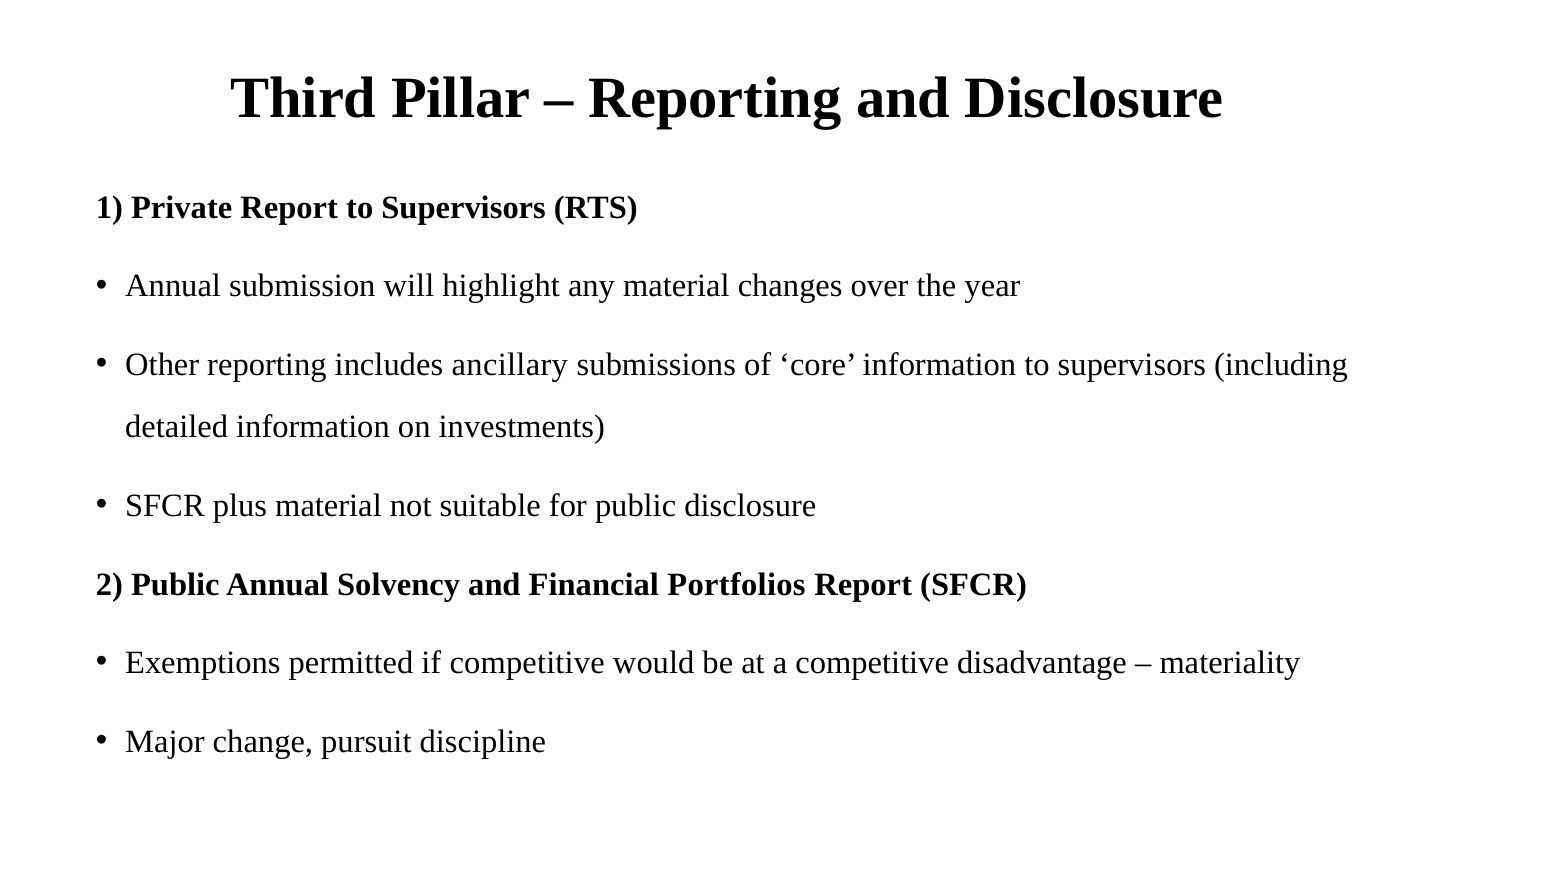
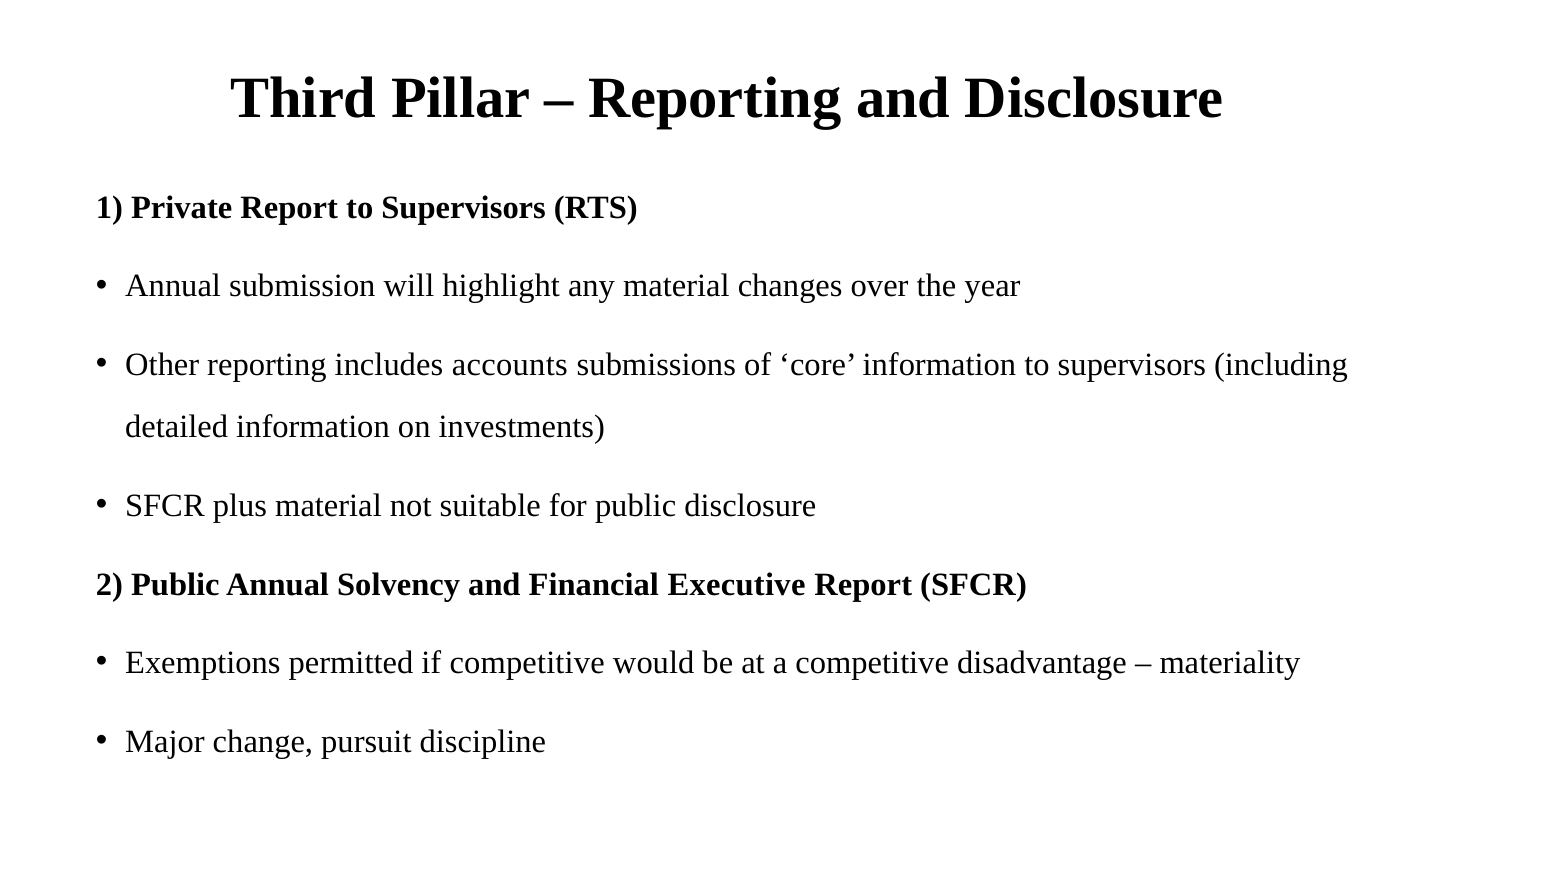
ancillary: ancillary -> accounts (510, 365)
Portfolios: Portfolios -> Executive (737, 585)
